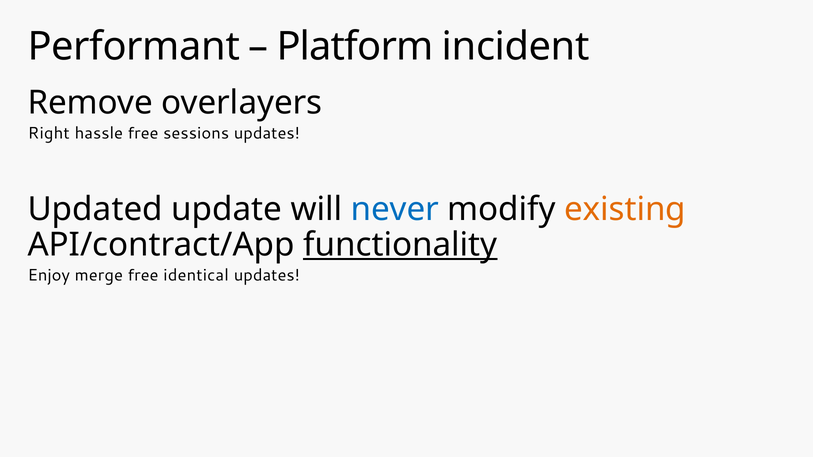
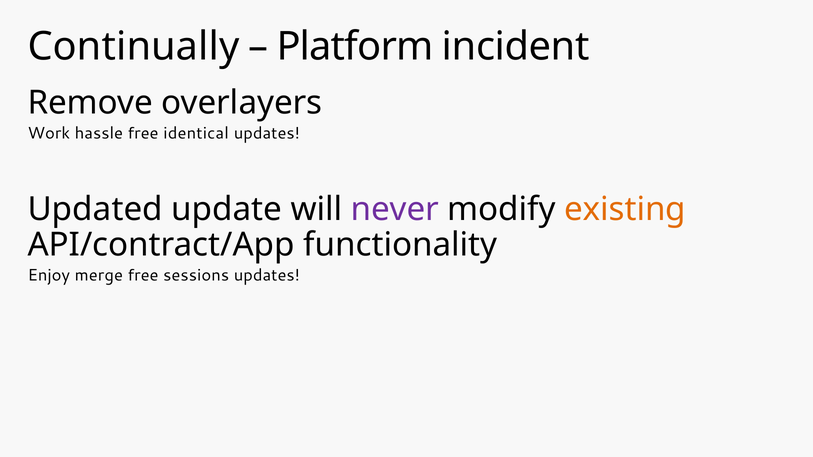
Performant: Performant -> Continually (133, 47)
Right: Right -> Work (49, 133)
sessions: sessions -> identical (196, 133)
never colour: blue -> purple (395, 209)
functionality underline: present -> none (400, 245)
identical: identical -> sessions (196, 275)
